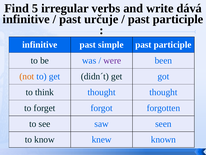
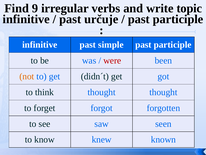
5: 5 -> 9 (35, 8)
dává: dává -> topic (189, 8)
were colour: purple -> red (112, 60)
